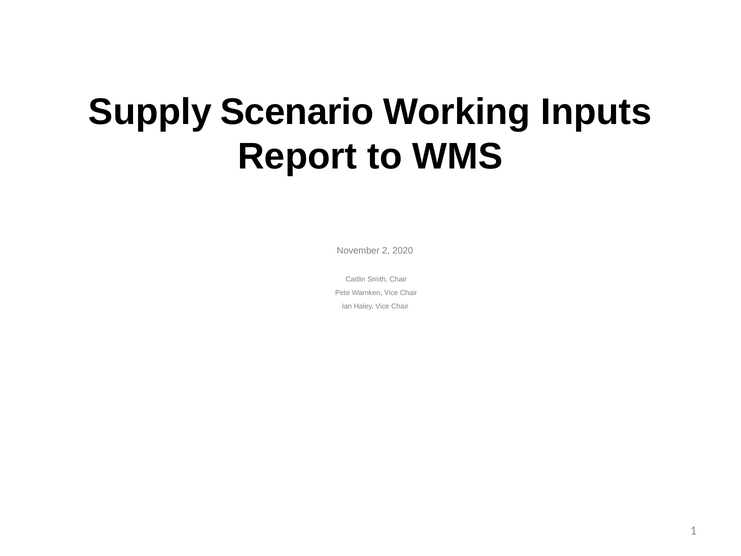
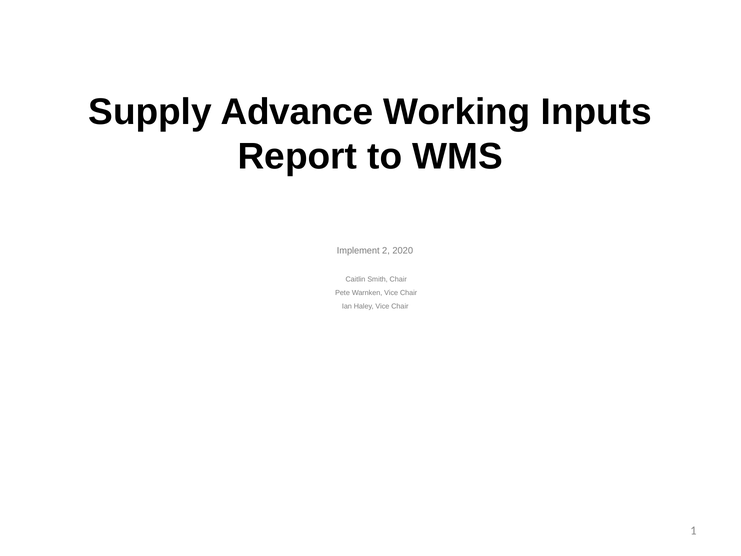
Scenario: Scenario -> Advance (297, 112)
November: November -> Implement (358, 251)
